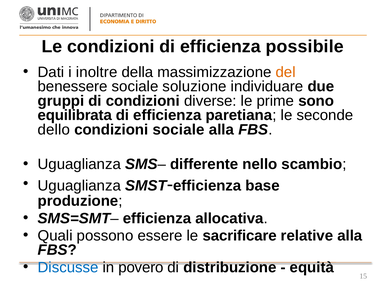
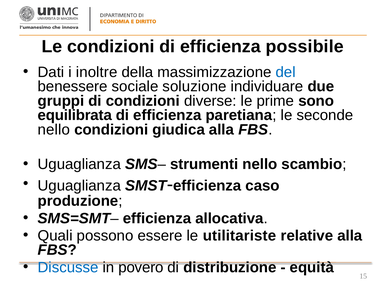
del colour: orange -> blue (286, 72)
dello: dello -> nello (54, 130)
condizioni sociale: sociale -> giudica (179, 130)
differente: differente -> strumenti (204, 165)
base: base -> caso (263, 186)
sacrificare: sacrificare -> utilitariste (240, 236)
